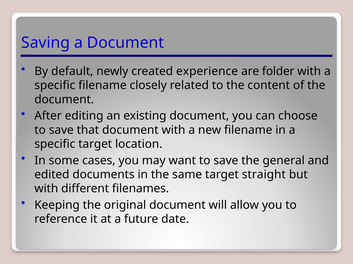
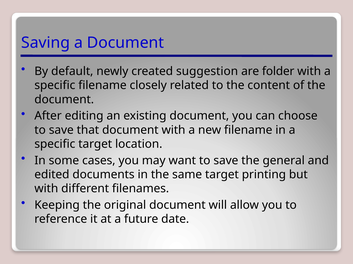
experience: experience -> suggestion (207, 71)
straight: straight -> printing (264, 175)
